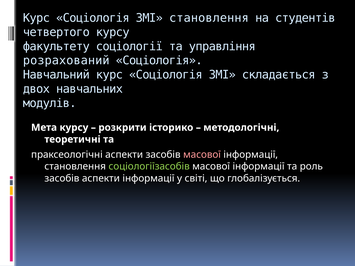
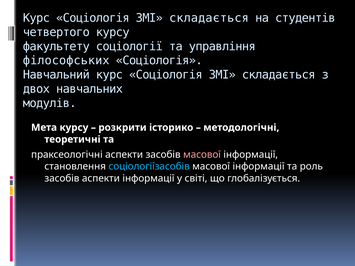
становлення: становлення -> складається (209, 18)
розрахований: розрахований -> філософських (66, 61)
соціологіїзасобів colour: light green -> light blue (149, 167)
